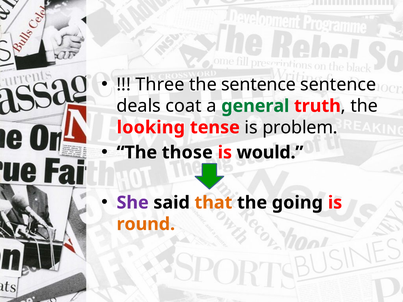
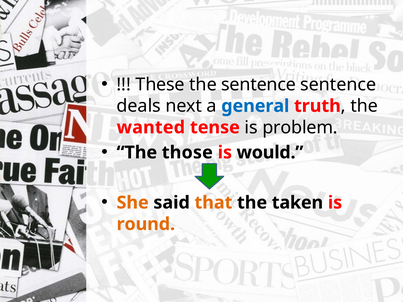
Three: Three -> These (160, 85)
coat: coat -> next (184, 106)
general colour: green -> blue (255, 106)
looking: looking -> wanted (151, 128)
She colour: purple -> orange (133, 203)
going: going -> taken (297, 203)
